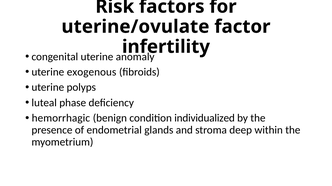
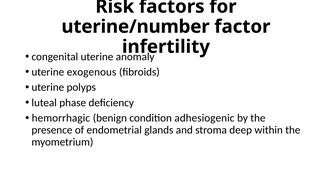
uterine/ovulate: uterine/ovulate -> uterine/number (136, 27)
individualized: individualized -> adhesiogenic (204, 119)
